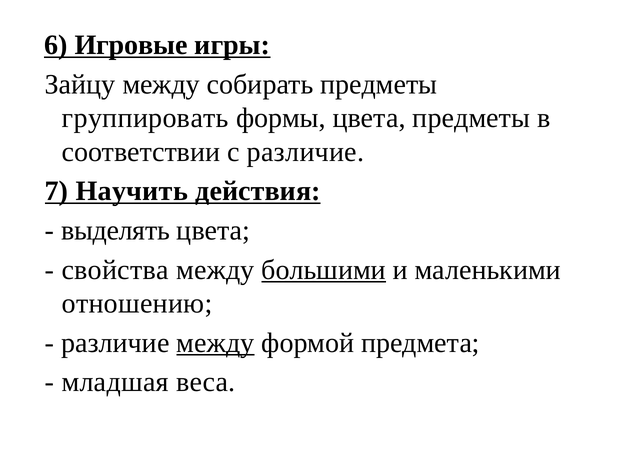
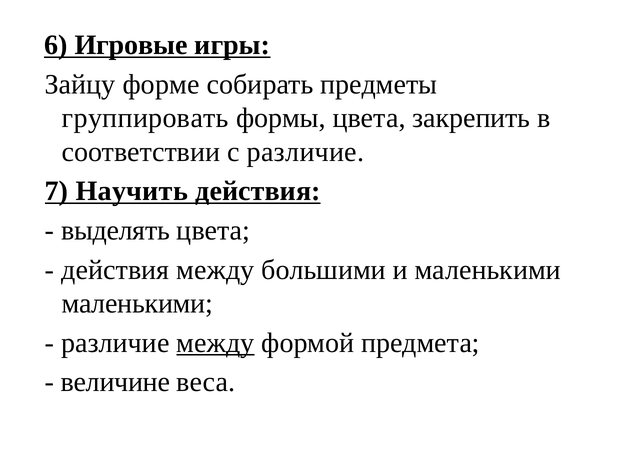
Зайцу между: между -> форме (161, 84)
цвета предметы: предметы -> закрепить (471, 118)
свойства: свойства -> действия (115, 270)
большими underline: present -> none (324, 270)
отношению: отношению -> маленькими (137, 303)
младшая: младшая -> величине (115, 382)
